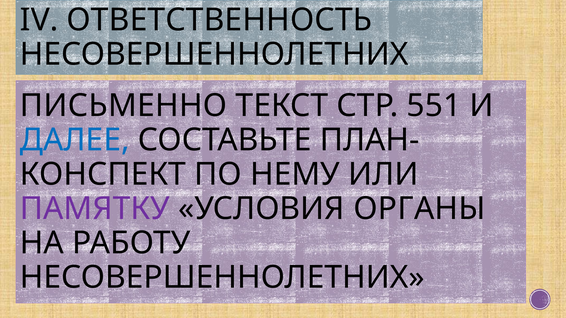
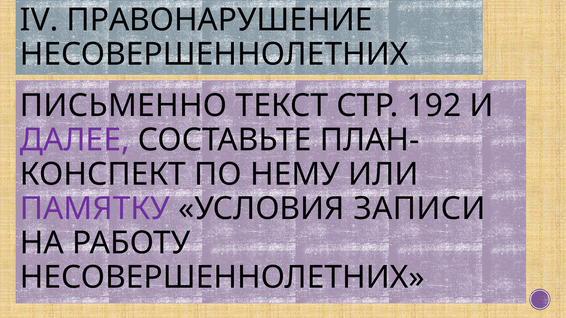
ОТВЕТСТВЕННОСТЬ: ОТВЕТСТВЕННОСТЬ -> ПРАВОНАРУШЕНИЕ (219, 20)
551: 551 -> 192 (434, 106)
ДАЛЕЕ colour: blue -> purple (75, 140)
ОРГАНЫ: ОРГАНЫ -> ЗАПИСИ (420, 209)
